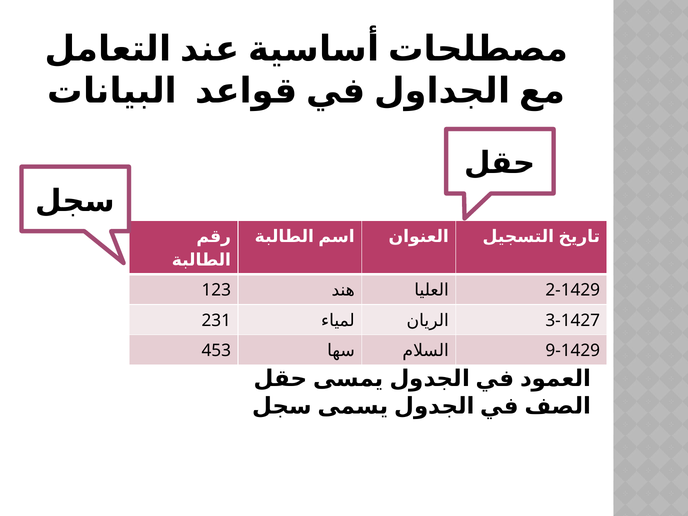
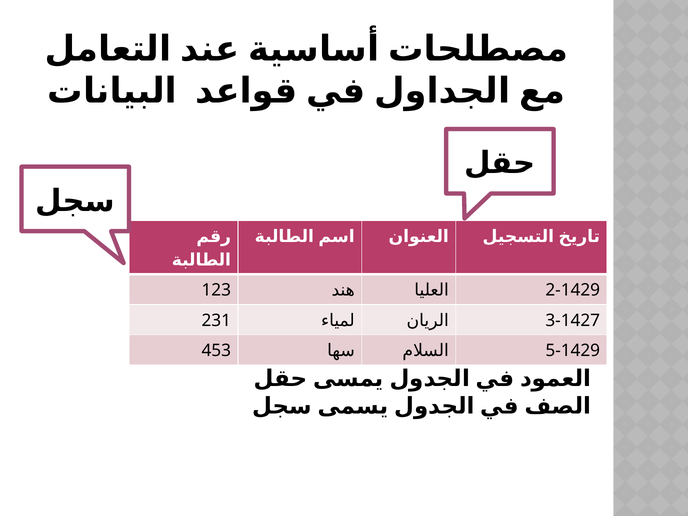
9-1429: 9-1429 -> 5-1429 (573, 351)
